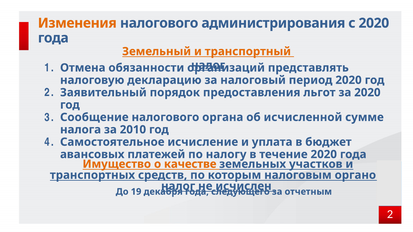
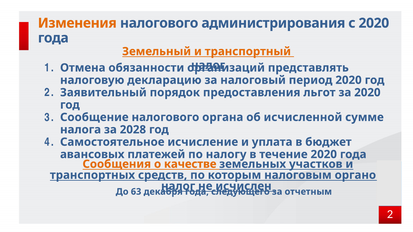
2010: 2010 -> 2028 (133, 130)
Имущество: Имущество -> Сообщения (117, 164)
19: 19 -> 63 (136, 192)
